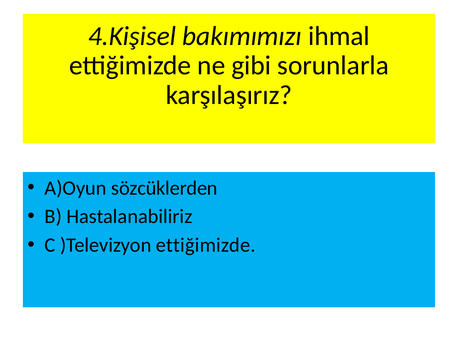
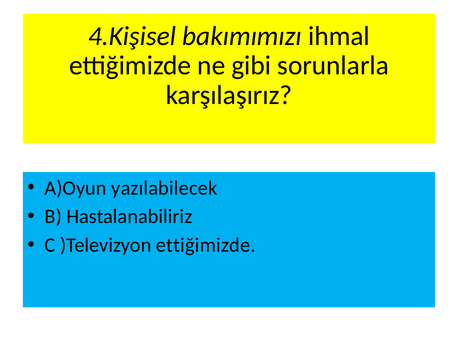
sözcüklerden: sözcüklerden -> yazılabilecek (164, 188)
